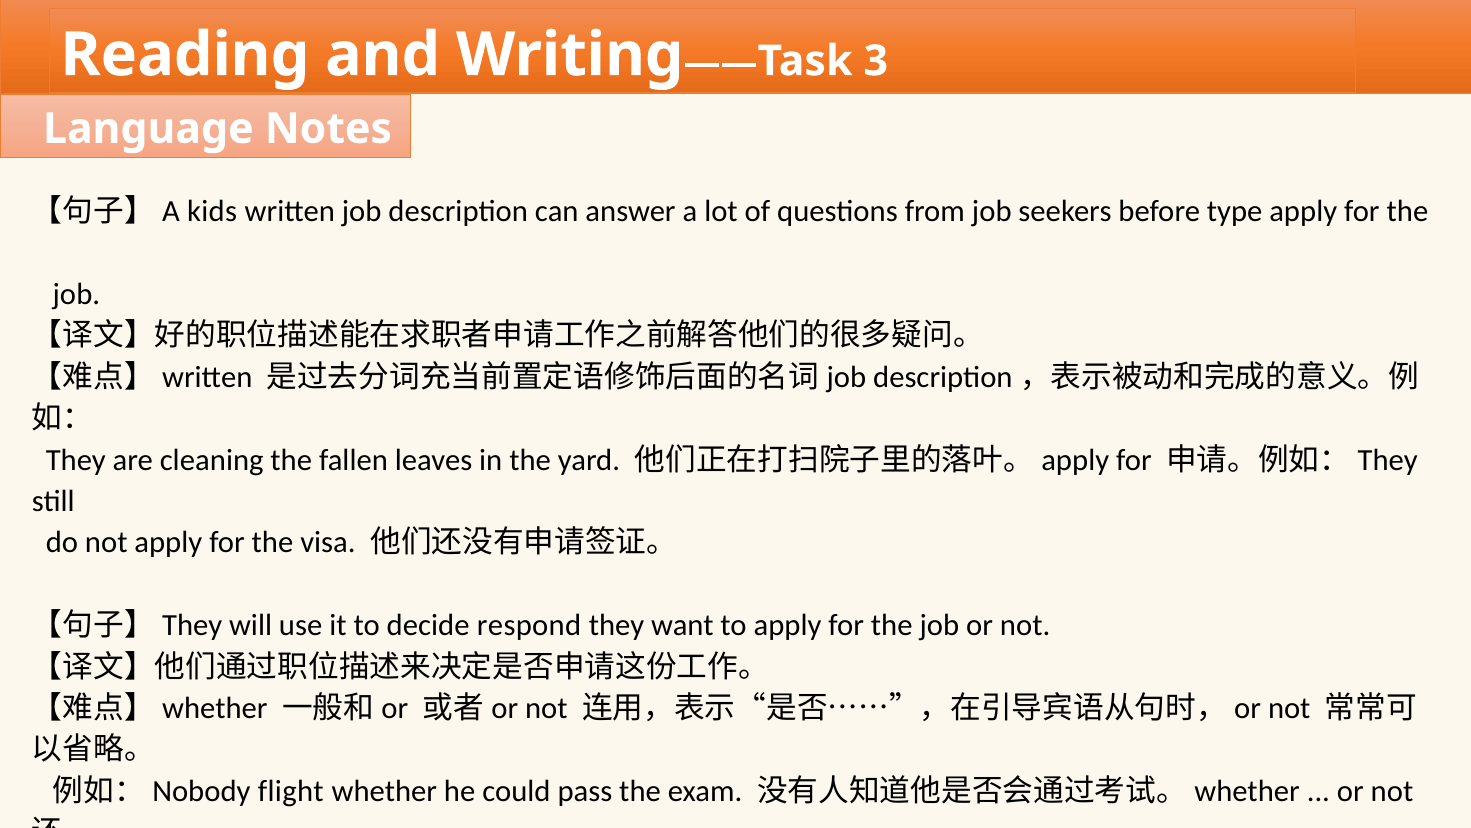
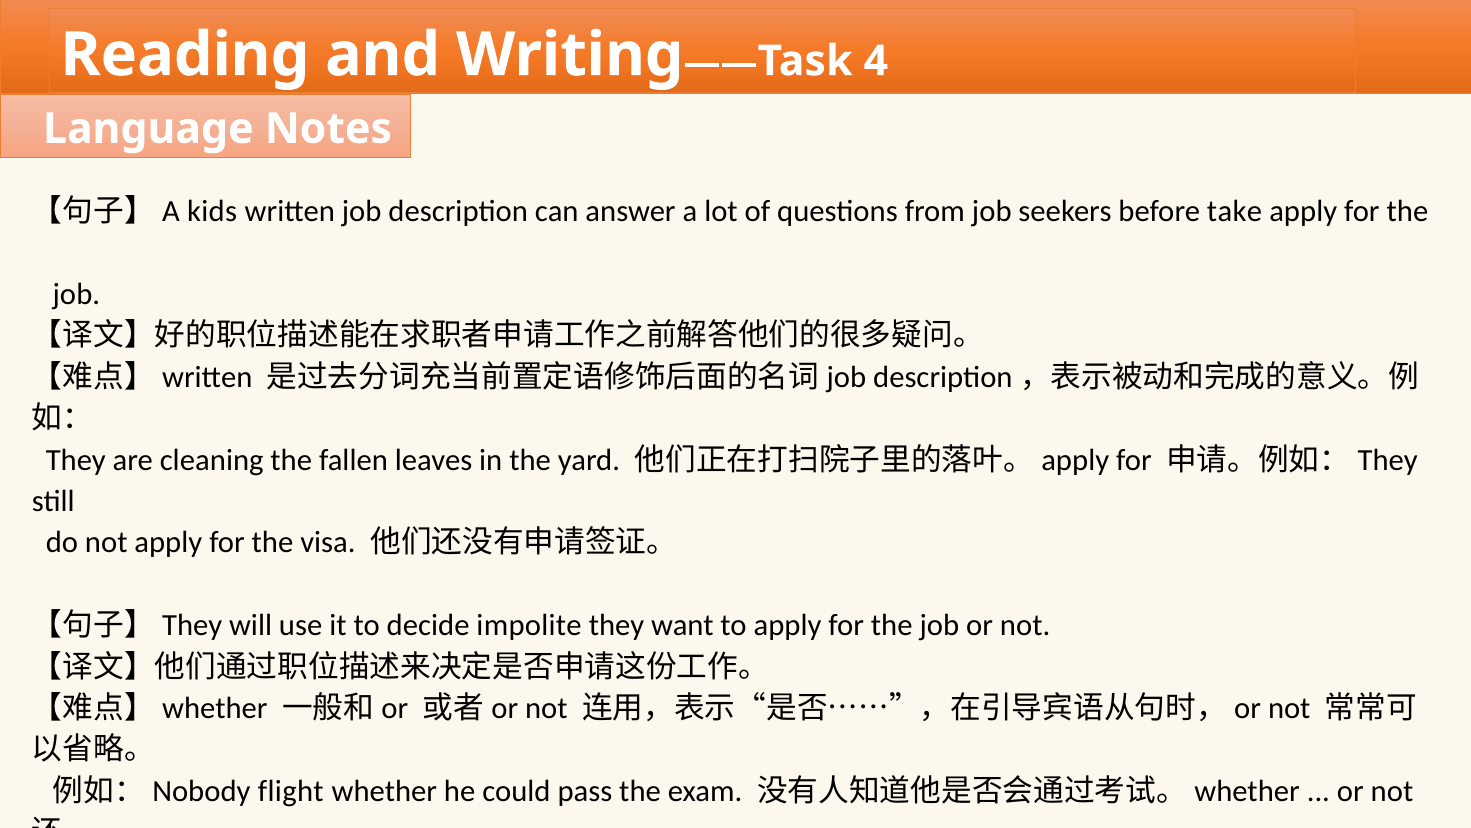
3: 3 -> 4 (876, 61)
type: type -> take (1234, 211)
respond: respond -> impolite (529, 625)
